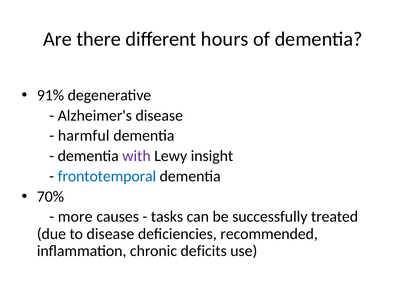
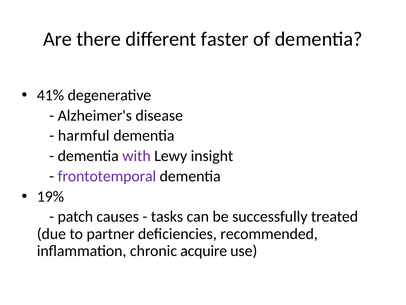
hours: hours -> faster (225, 39)
91%: 91% -> 41% (50, 95)
frontotemporal colour: blue -> purple (107, 176)
70%: 70% -> 19% (50, 196)
more: more -> patch (75, 216)
to disease: disease -> partner (110, 233)
deficits: deficits -> acquire (204, 250)
